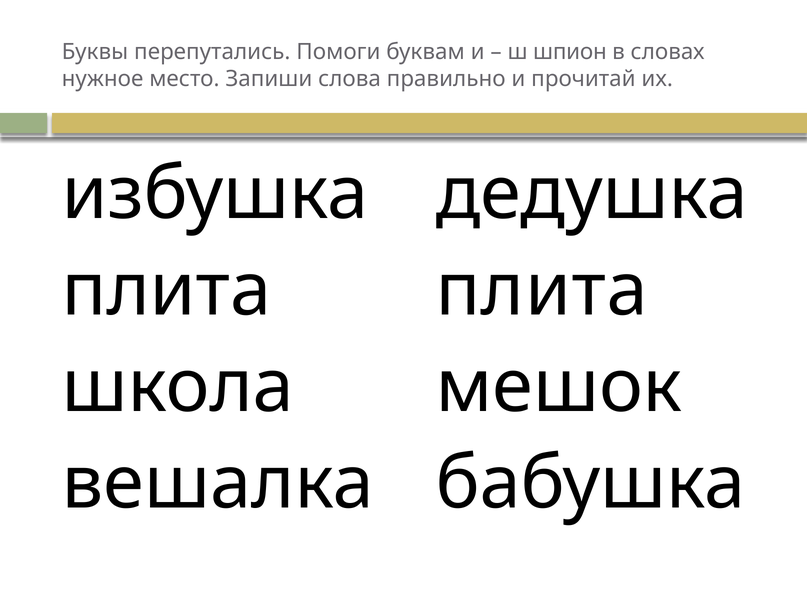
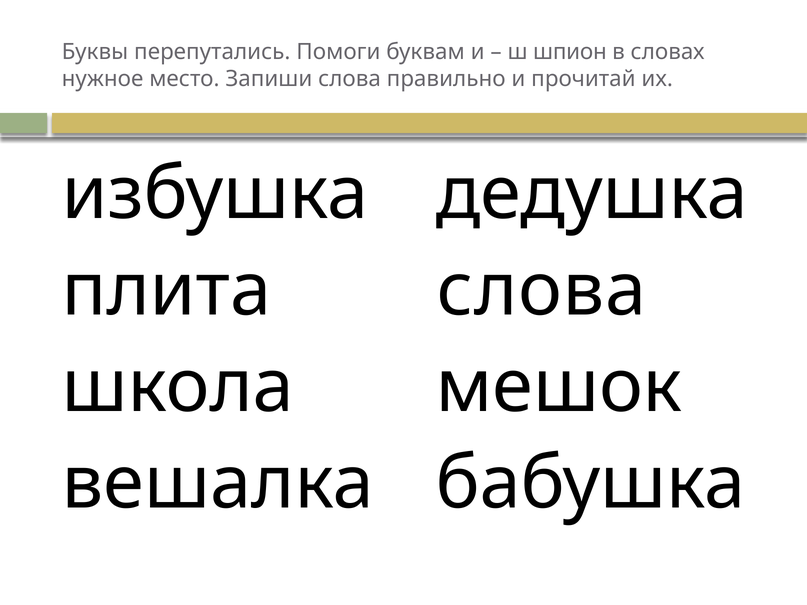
плита: плита -> слова (542, 290)
